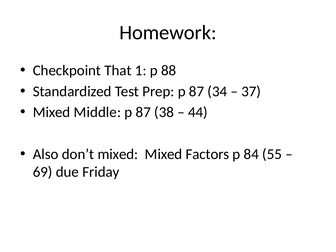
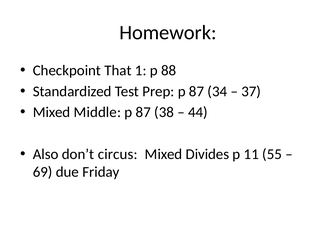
don’t mixed: mixed -> circus (118, 154)
Factors: Factors -> Divides (207, 154)
84: 84 -> 11 (251, 154)
